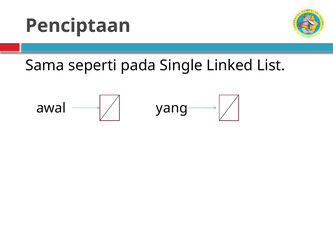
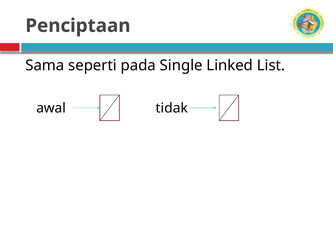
yang: yang -> tidak (172, 108)
